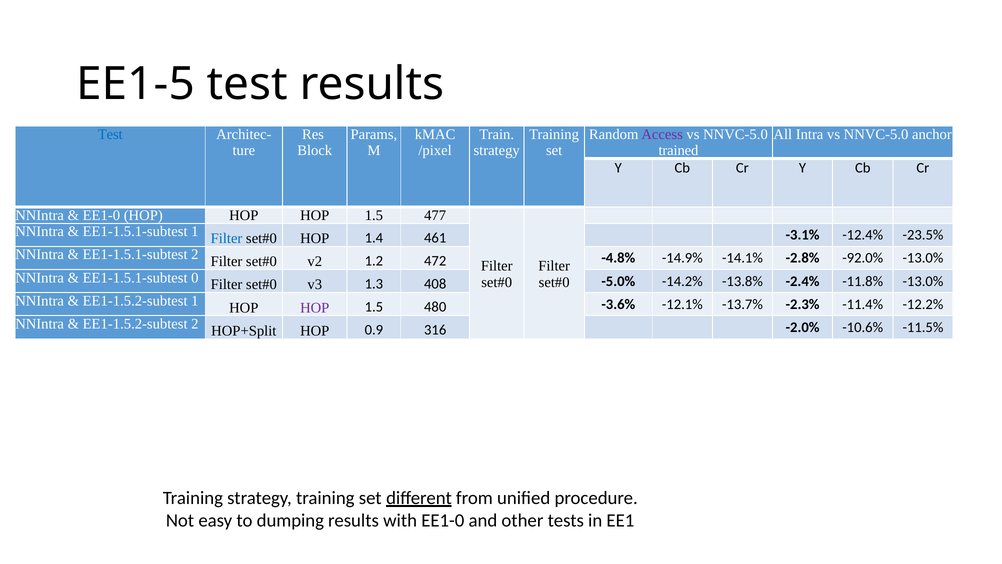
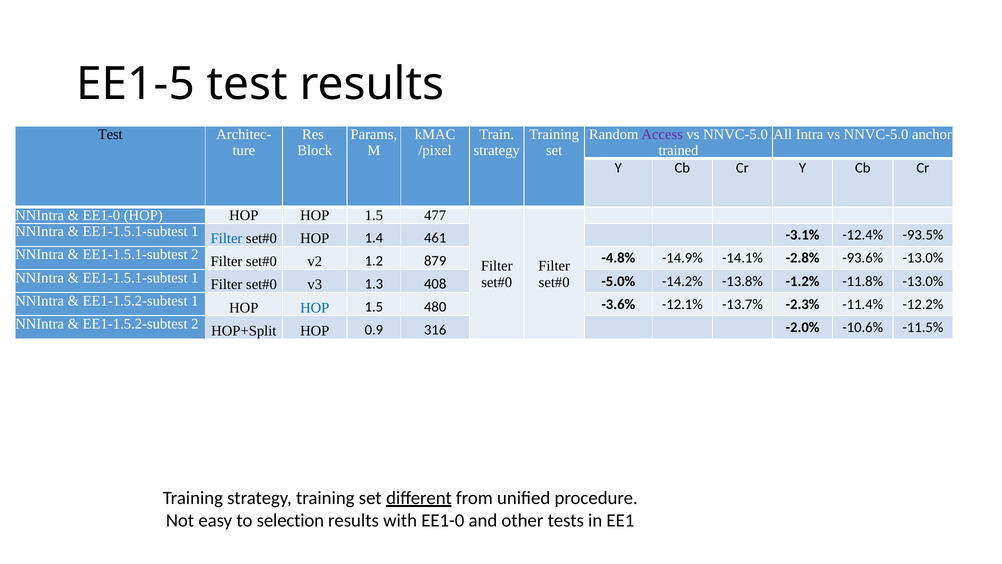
Test colour: blue -> black (110, 134)
-23.5%: -23.5% -> -93.5% (923, 235)
472: 472 -> 879 (435, 261)
-92.0%: -92.0% -> -93.6% (863, 258)
0: 0 -> 1 (195, 278)
-2.4%: -2.4% -> -1.2% (803, 281)
HOP colour: purple -> blue (315, 308)
dumping: dumping -> selection (290, 520)
